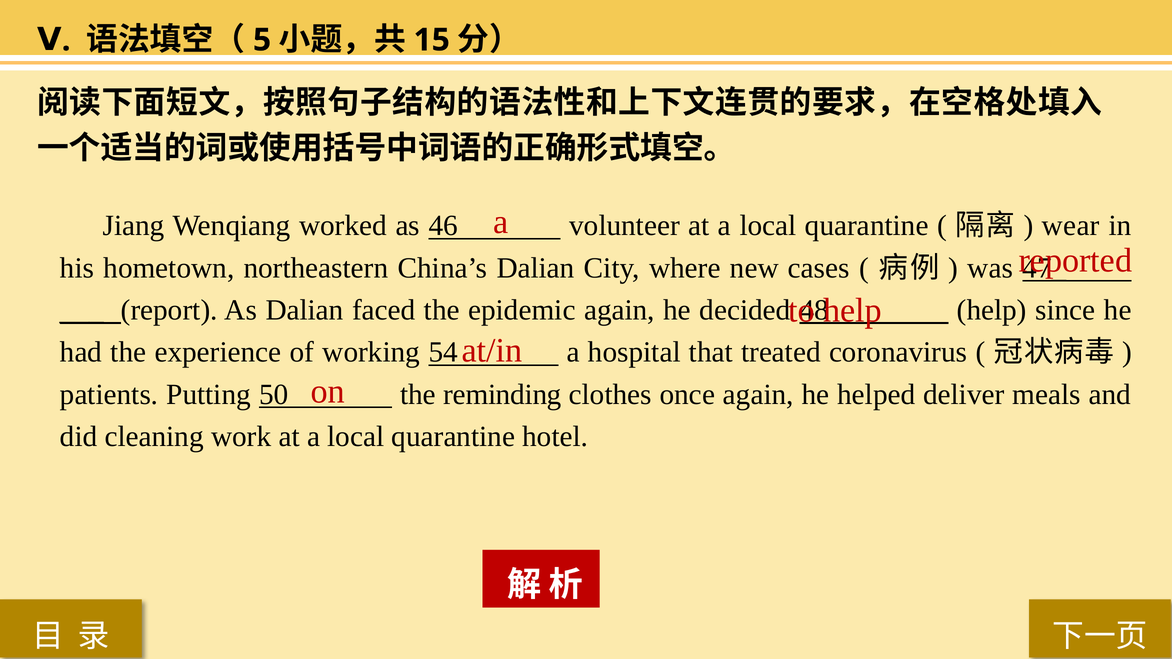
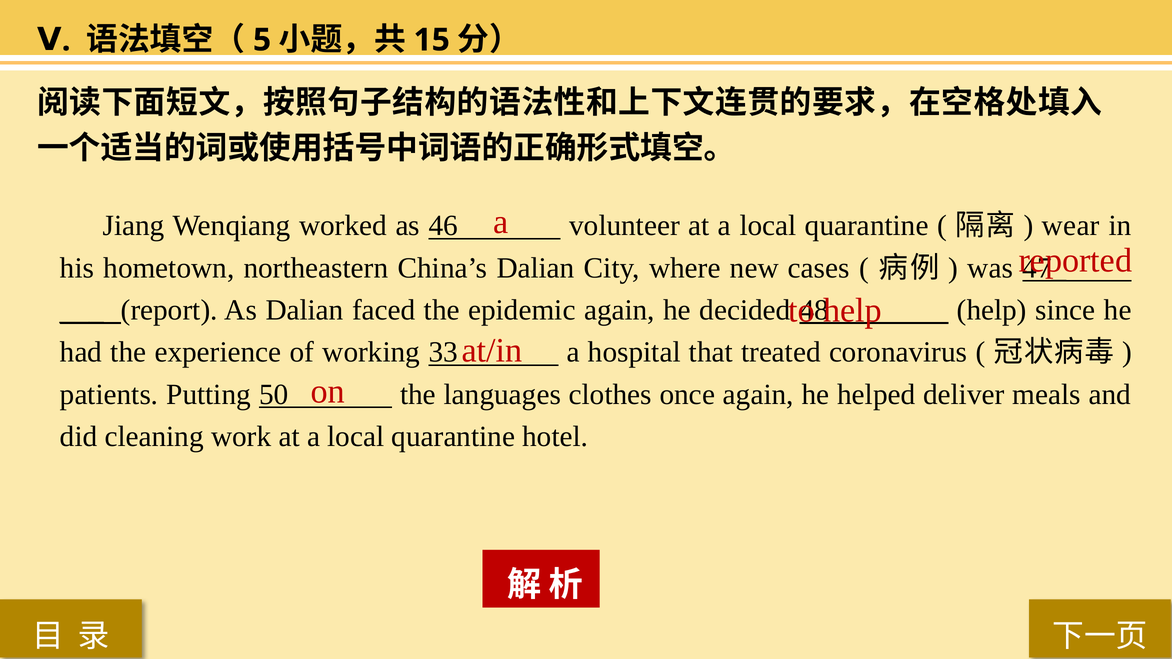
54: 54 -> 33 (443, 352)
reminding: reminding -> languages (502, 395)
